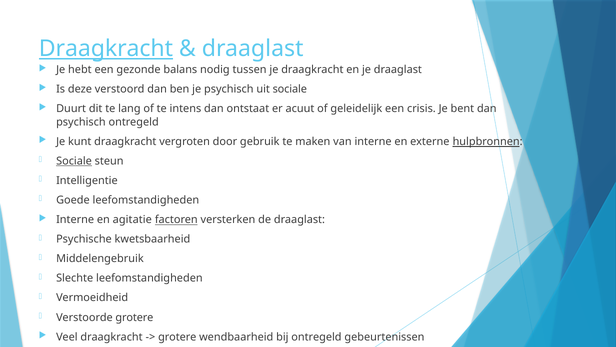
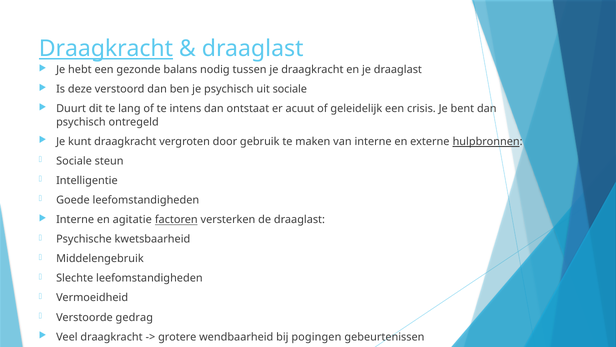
Sociale underline: present -> none (74, 161)
Verstoorde grotere: grotere -> gedrag (134, 317)
bij ontregeld: ontregeld -> pogingen (316, 336)
